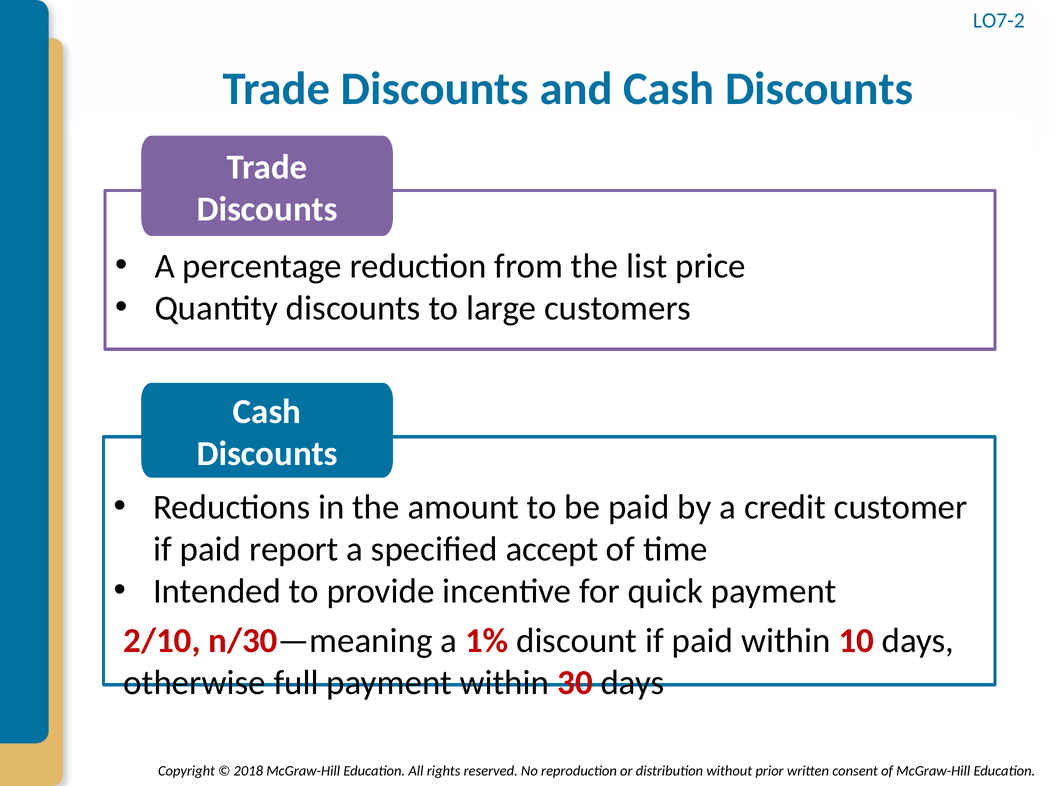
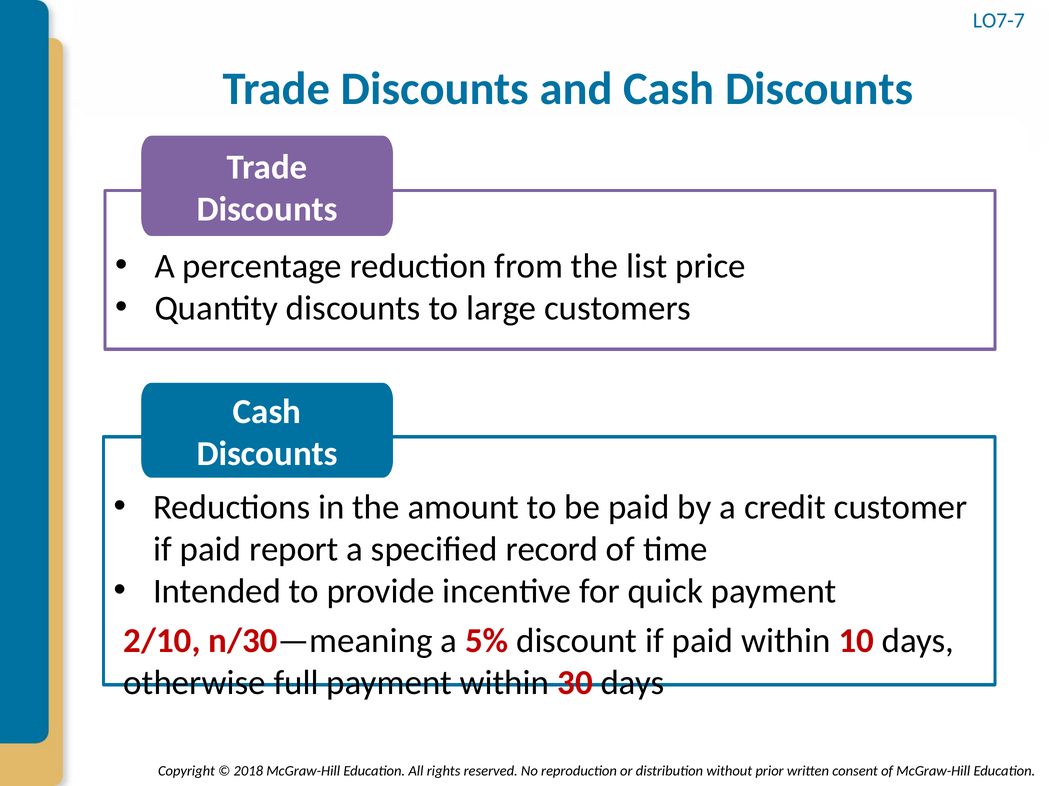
LO7-2: LO7-2 -> LO7-7 (999, 21)
accept: accept -> record (552, 550)
1%: 1% -> 5% (487, 641)
